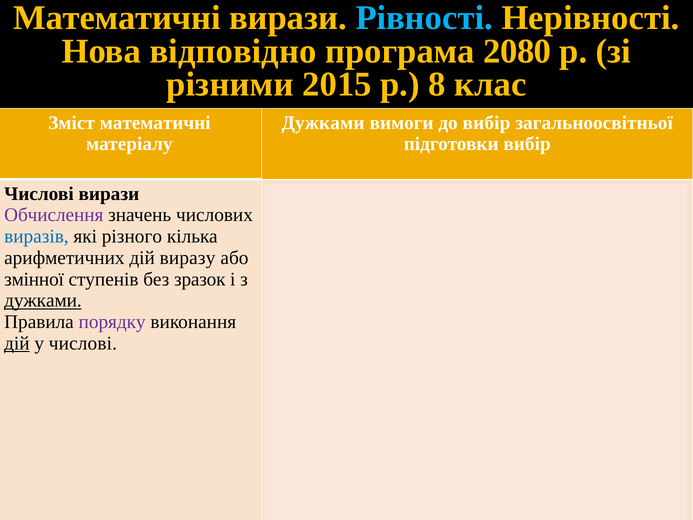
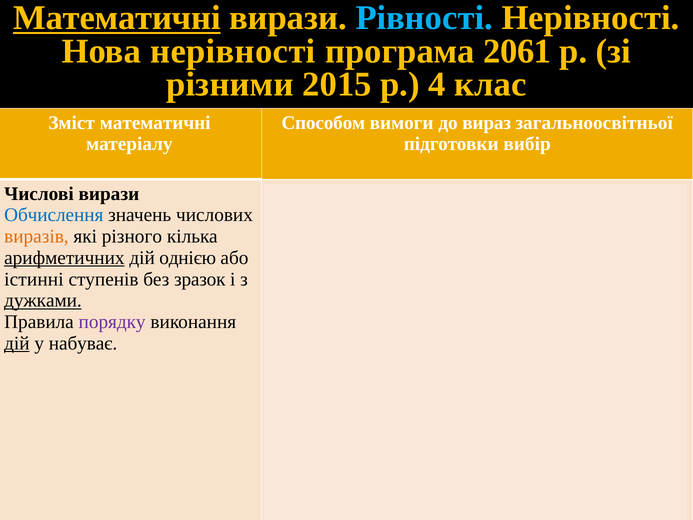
Математичні underline: none -> present (117, 18)
Нова відповідно: відповідно -> нерівності (233, 51)
2080: 2080 -> 2061 (517, 51)
8: 8 -> 4 (437, 84)
Дужками: Дужками -> Способом (323, 123)
до вибір: вибір -> вираз (487, 123)
Обчислення colour: purple -> blue (54, 215)
виразів colour: blue -> orange (36, 236)
арифметичних underline: none -> present (64, 258)
виразу: виразу -> однією (188, 258)
змінної: змінної -> істинні (34, 279)
у числові: числові -> набуває (83, 343)
